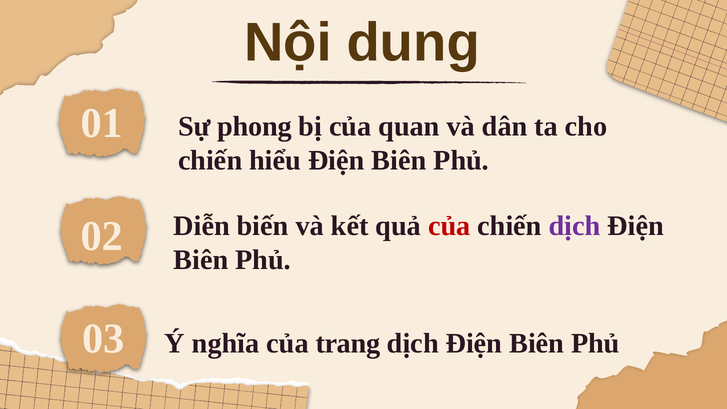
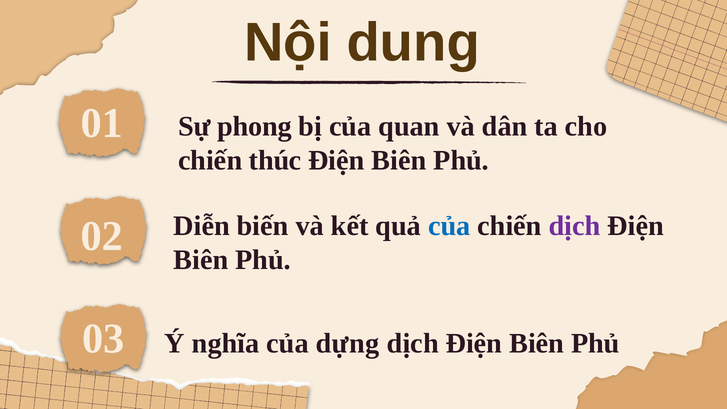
hiểu: hiểu -> thúc (275, 161)
của colour: red -> blue (449, 226)
trang: trang -> dựng (348, 344)
